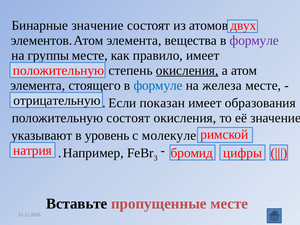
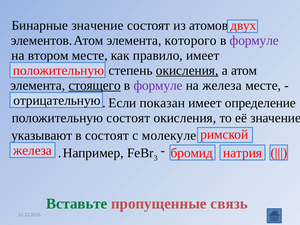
вещества: вещества -> которого (191, 40)
группы: группы -> втором (48, 55)
стоящего underline: none -> present (95, 85)
формуле colour: blue -> purple (158, 85)
образования: образования -> определение (260, 103)
в уровень: уровень -> состоят (107, 135)
натрия: натрия -> железа (32, 150)
цифры: цифры -> натрия (243, 153)
Вставьте colour: black -> green (77, 204)
пропущенные месте: месте -> связь (229, 204)
